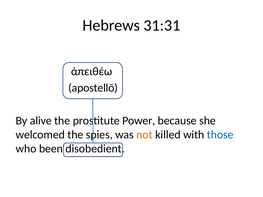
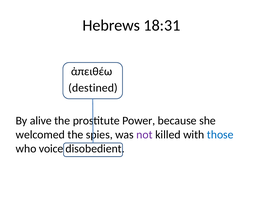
31:31: 31:31 -> 18:31 (162, 25)
apostellō: apostellō -> destined (93, 88)
not colour: orange -> purple (144, 135)
been: been -> voice (51, 149)
